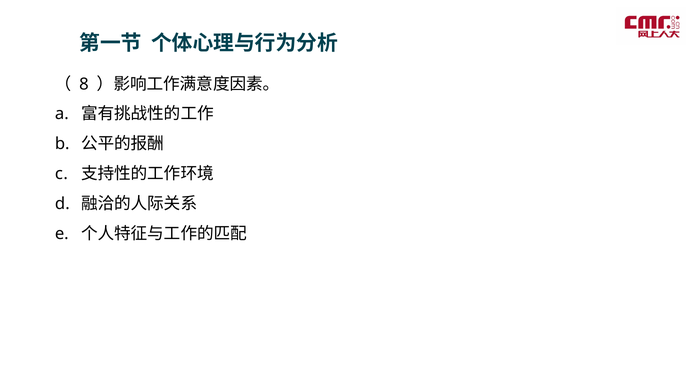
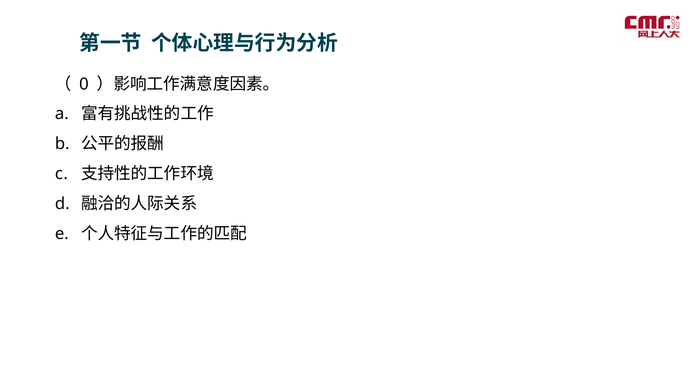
8: 8 -> 0 (84, 84)
